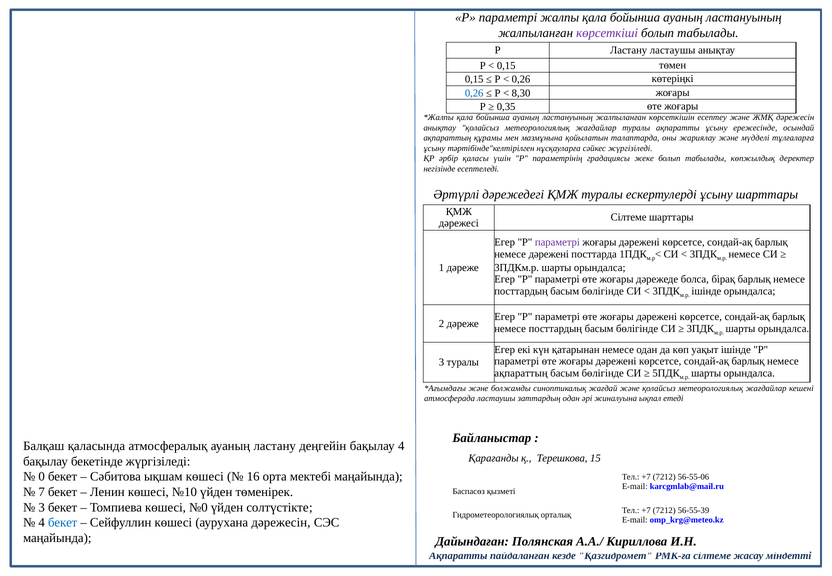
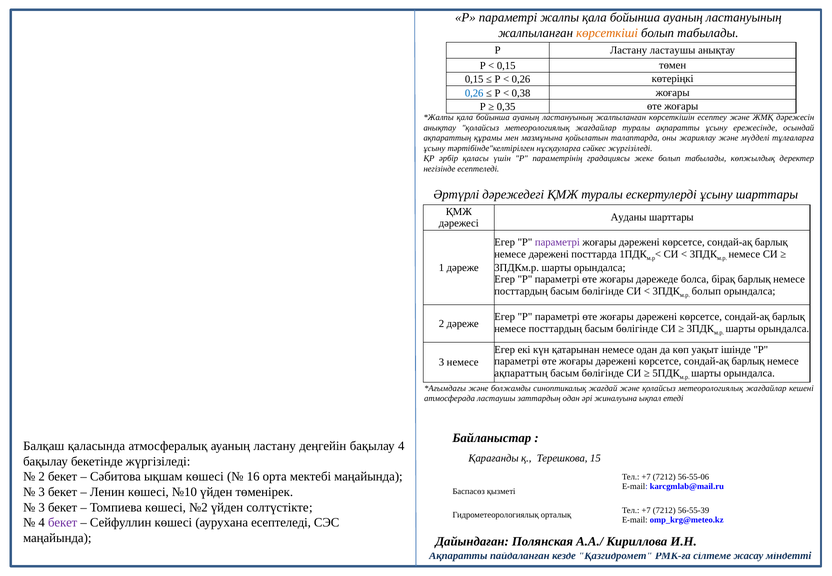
көрсеткіші colour: purple -> orange (607, 33)
8,30: 8,30 -> 0,38 (521, 93)
Сілтеме: Сілтеме -> Ауданы (629, 217)
ішінде: ішінде -> болып (706, 291)
3 туралы: туралы -> немесе (463, 362)
0: 0 -> 2 (42, 477)
7: 7 -> 3 (42, 492)
№0: №0 -> №2 (198, 507)
бекет colour: blue -> purple (63, 523)
аурухана дәрежесін: дәрежесін -> есептеледі (281, 523)
